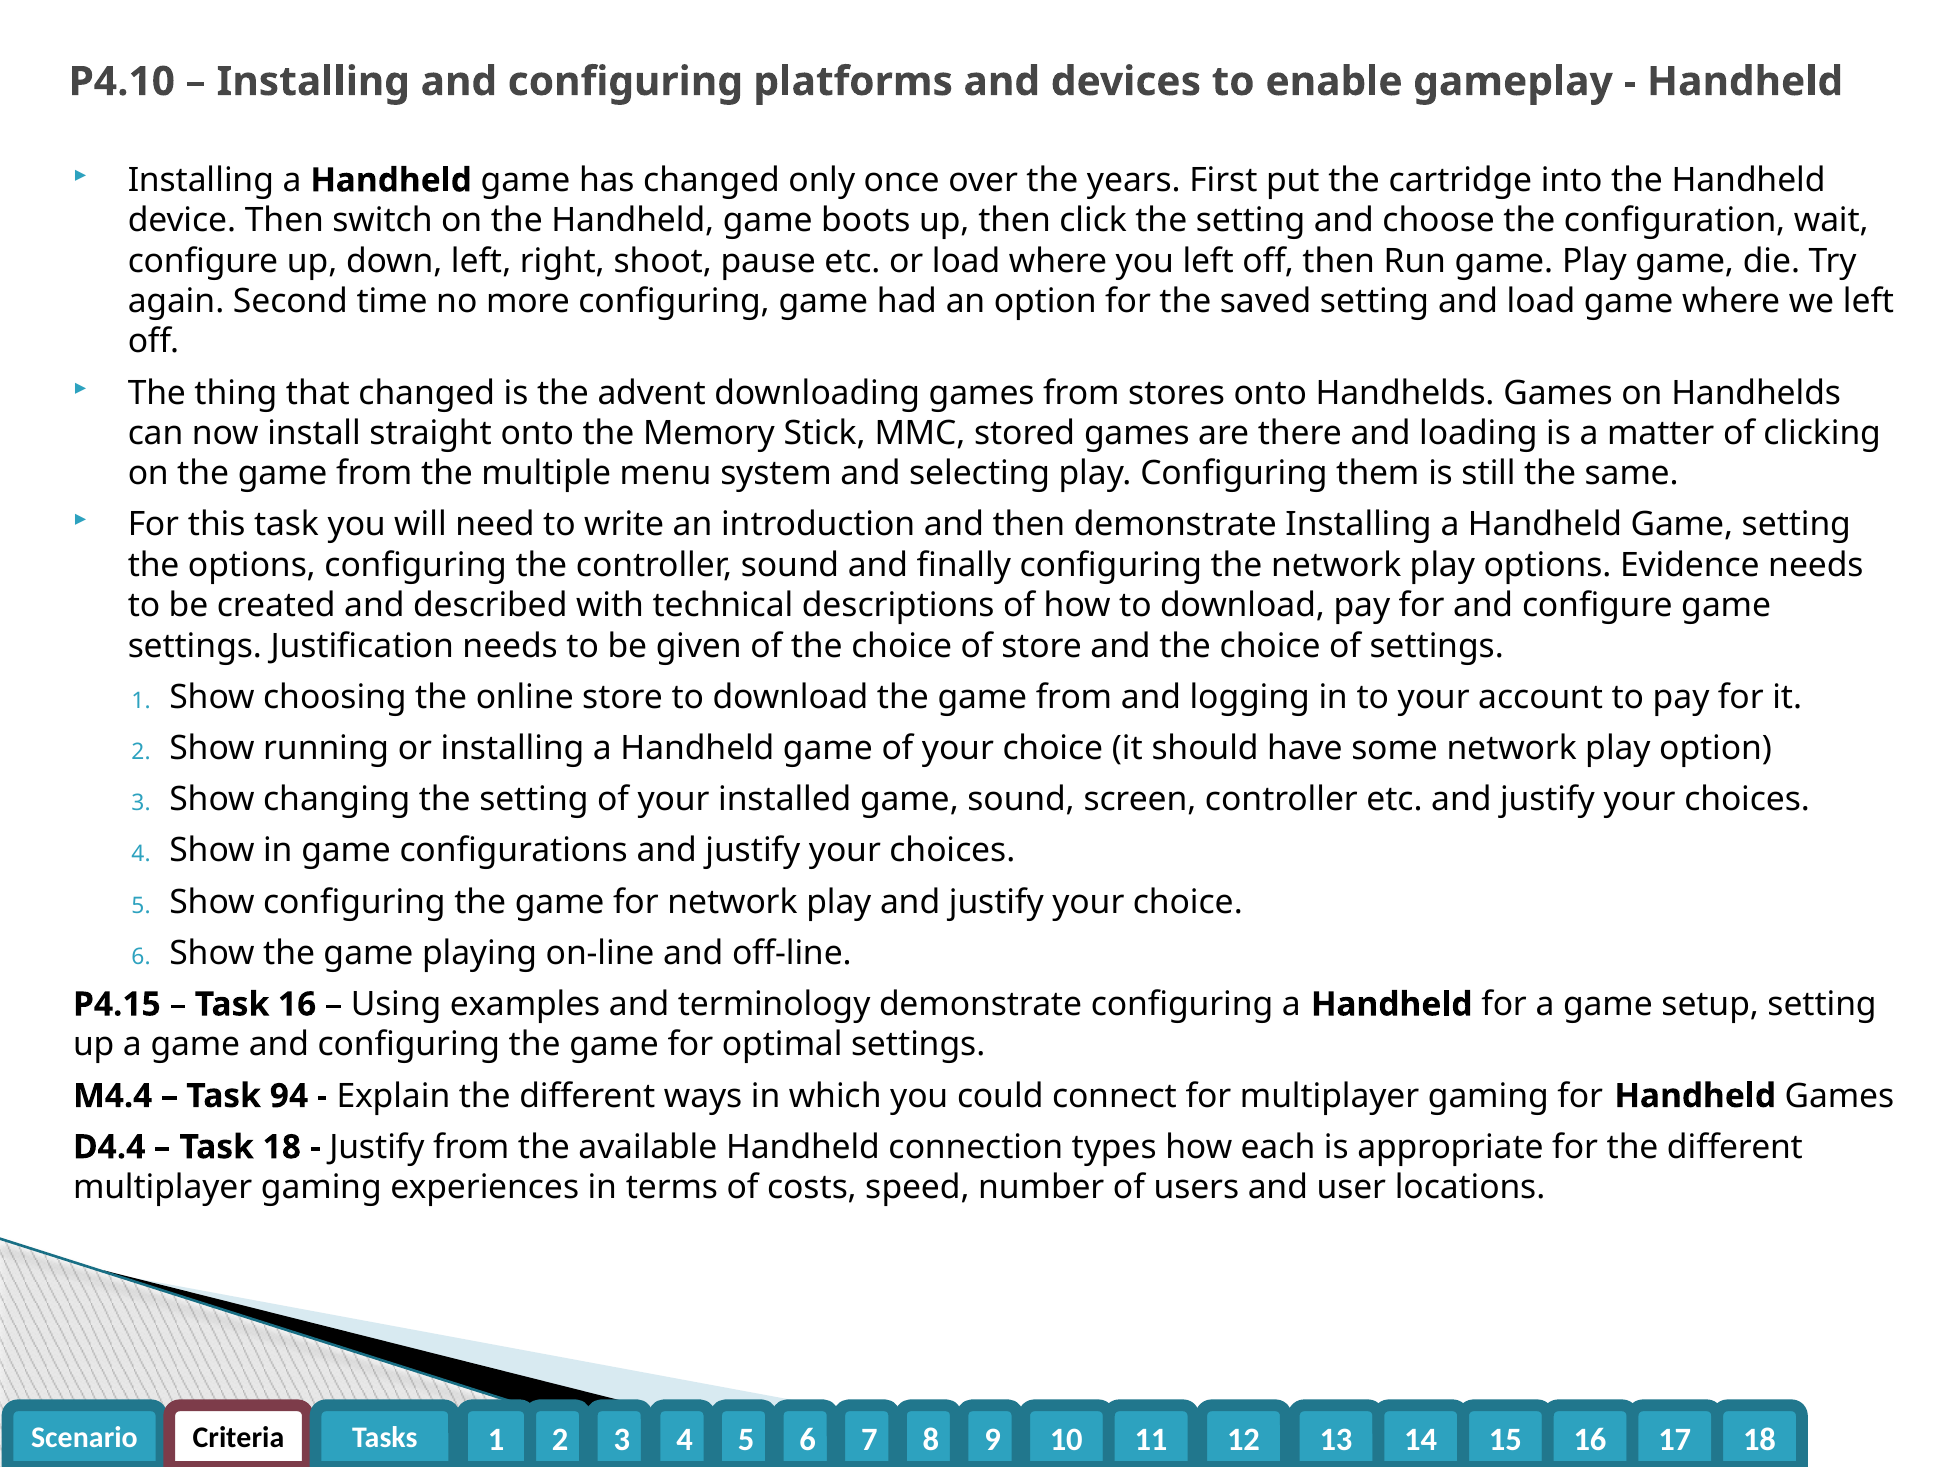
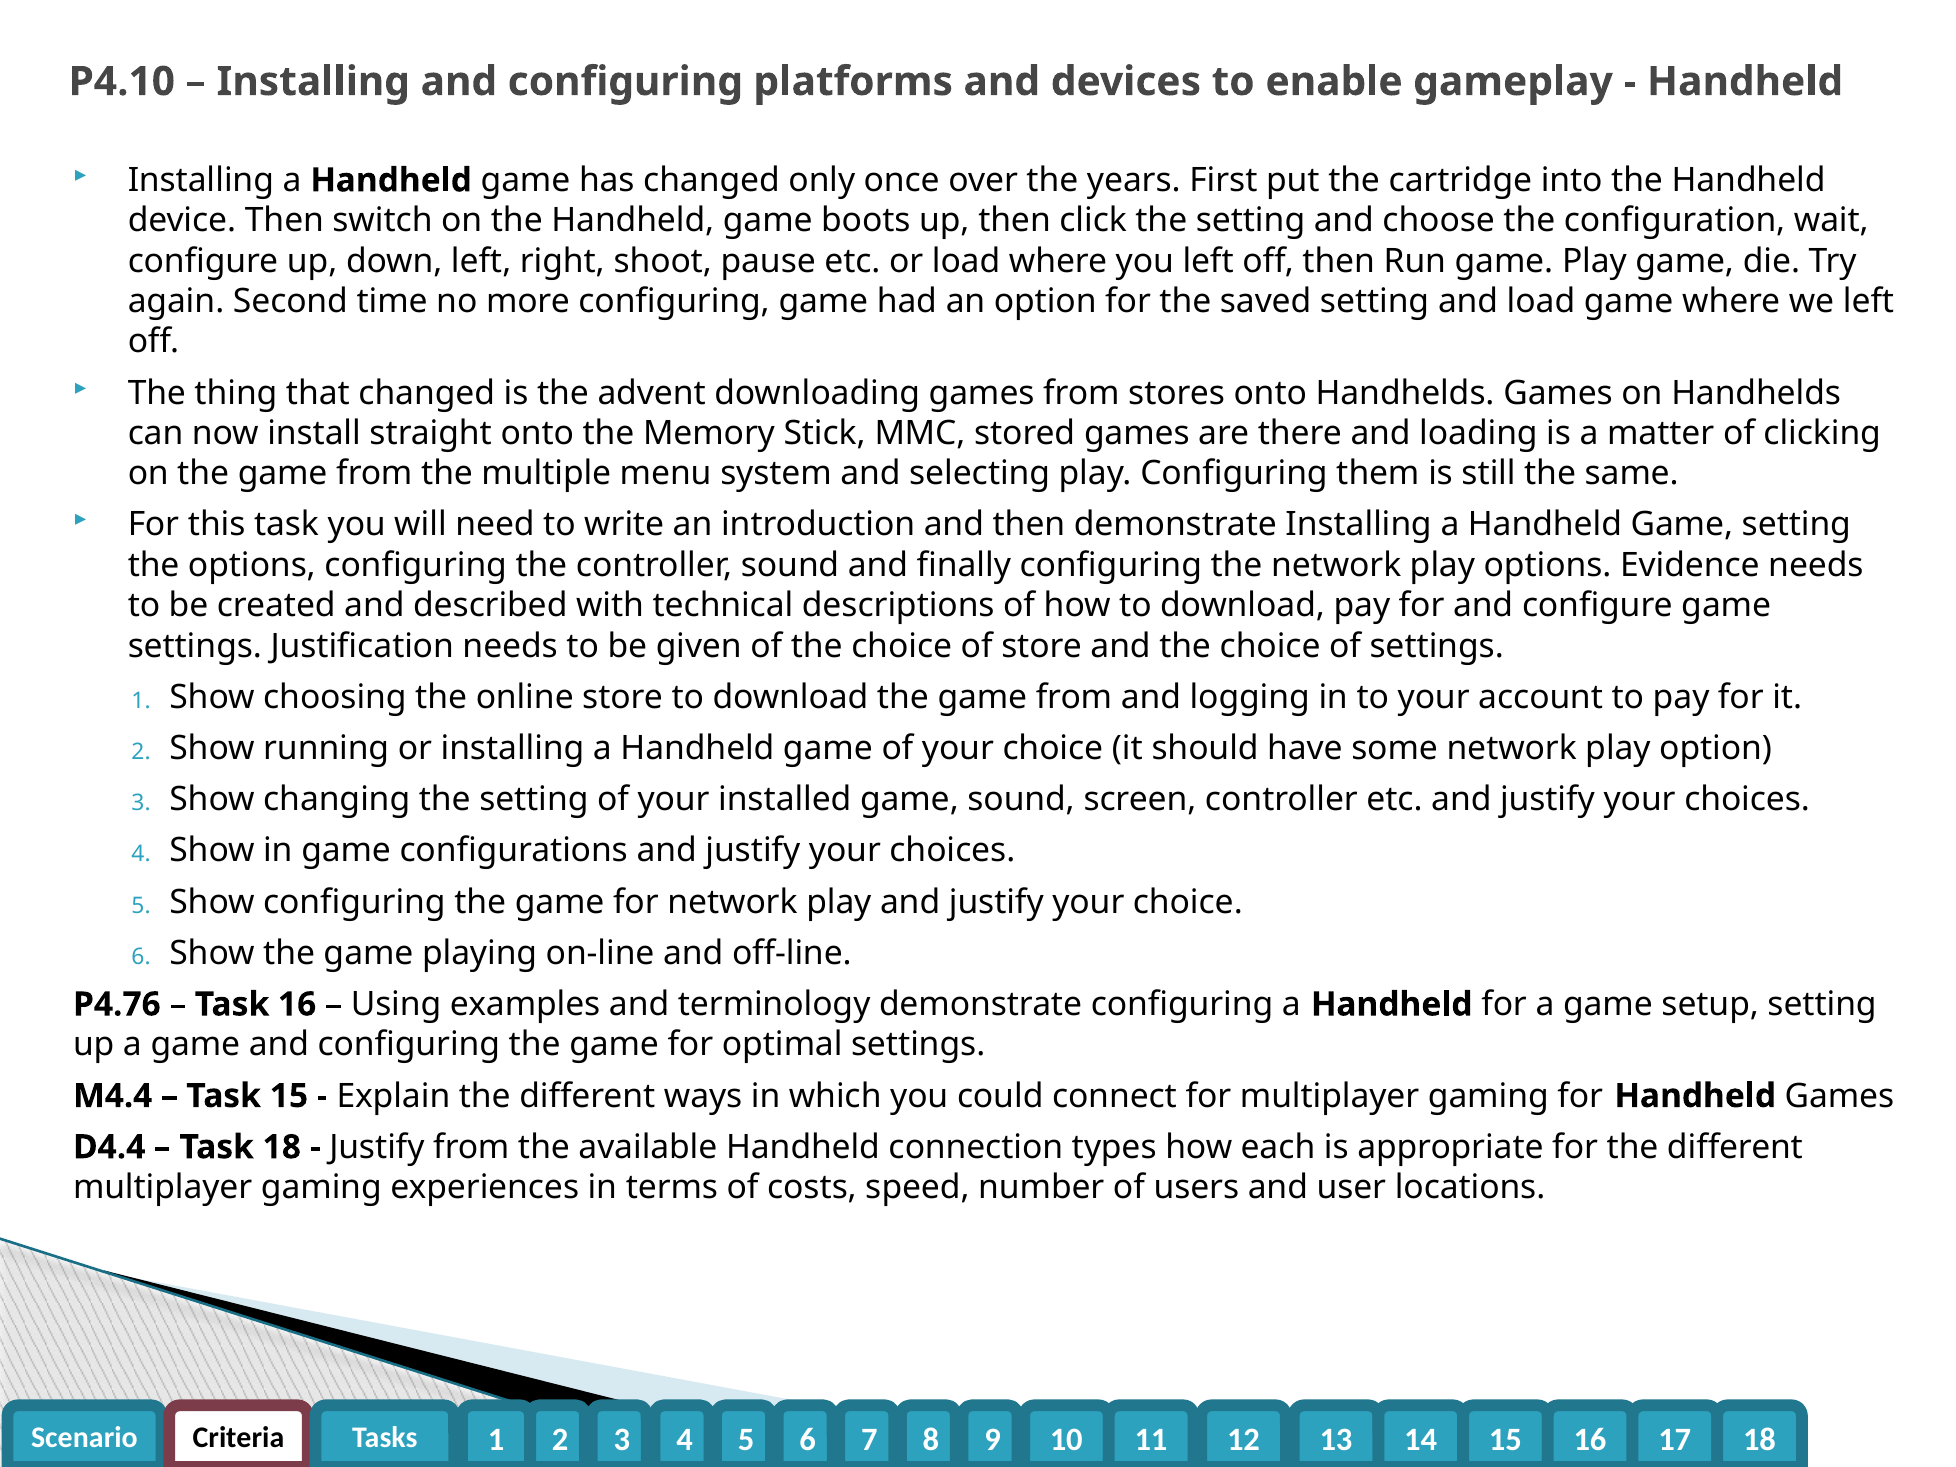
P4.15: P4.15 -> P4.76 (117, 1004)
Task 94: 94 -> 15 (289, 1096)
